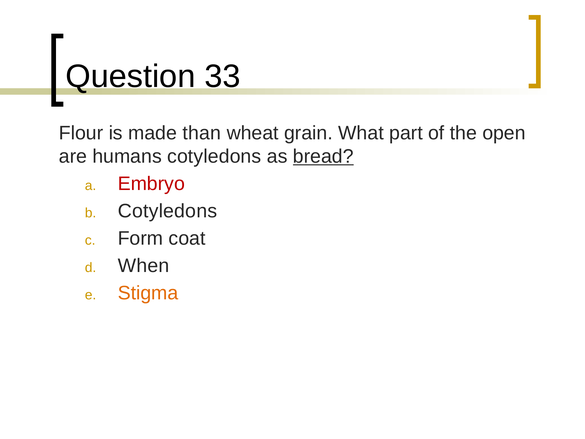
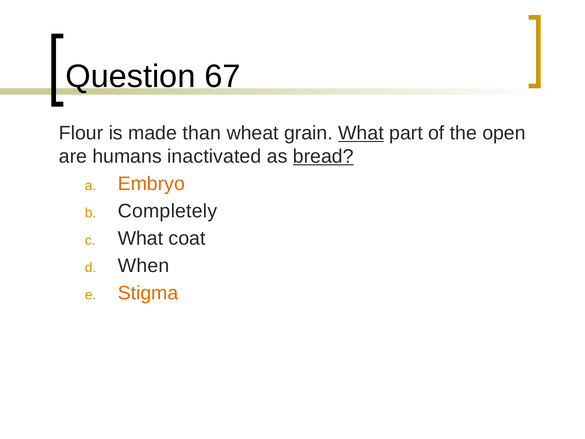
33: 33 -> 67 (222, 76)
What underline: none -> present (361, 133)
humans cotyledons: cotyledons -> inactivated (214, 156)
Embryo colour: red -> orange (151, 184)
Cotyledons: Cotyledons -> Completely (168, 211)
Form: Form -> What (140, 238)
